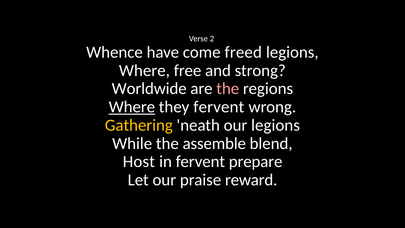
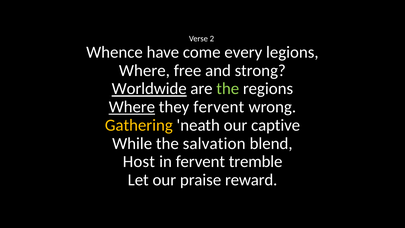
freed: freed -> every (243, 52)
Worldwide underline: none -> present (149, 89)
the colour: pink -> light green (228, 89)
our legions: legions -> captive (276, 125)
assemble: assemble -> salvation (214, 143)
prepare: prepare -> tremble (256, 162)
